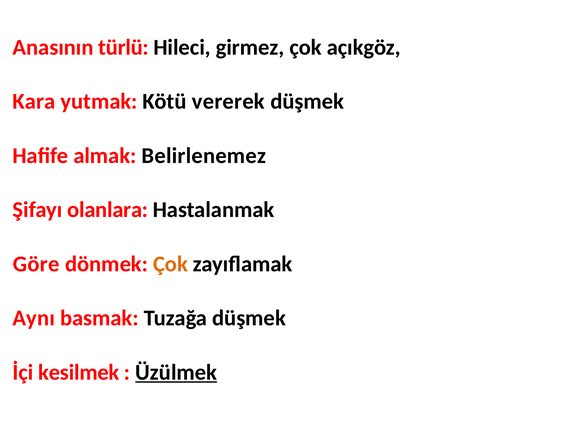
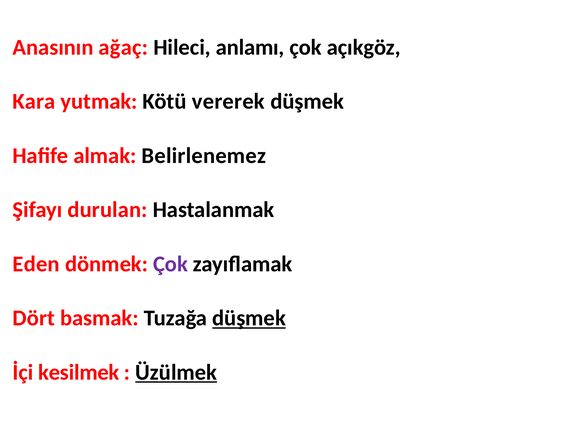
türlü: türlü -> ağaç (123, 47)
girmez: girmez -> anlamı (250, 47)
olanlara: olanlara -> durulan (107, 210)
Göre: Göre -> Eden (36, 264)
Çok colour: orange -> purple (170, 264)
Aynı: Aynı -> Dört (34, 318)
düşmek underline: none -> present (249, 318)
